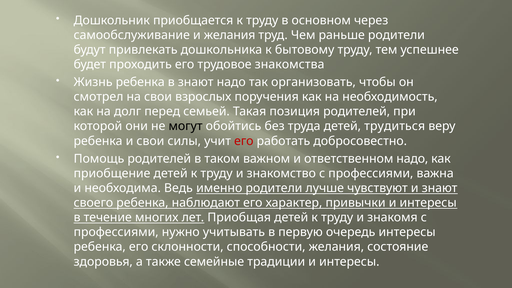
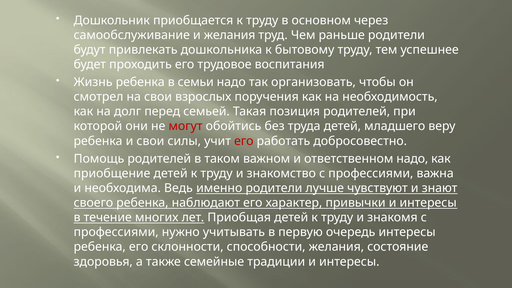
знакомства: знакомства -> воспитания (290, 64)
в знают: знают -> семьи (196, 82)
могут colour: black -> red (186, 126)
трудиться: трудиться -> младшего (395, 126)
